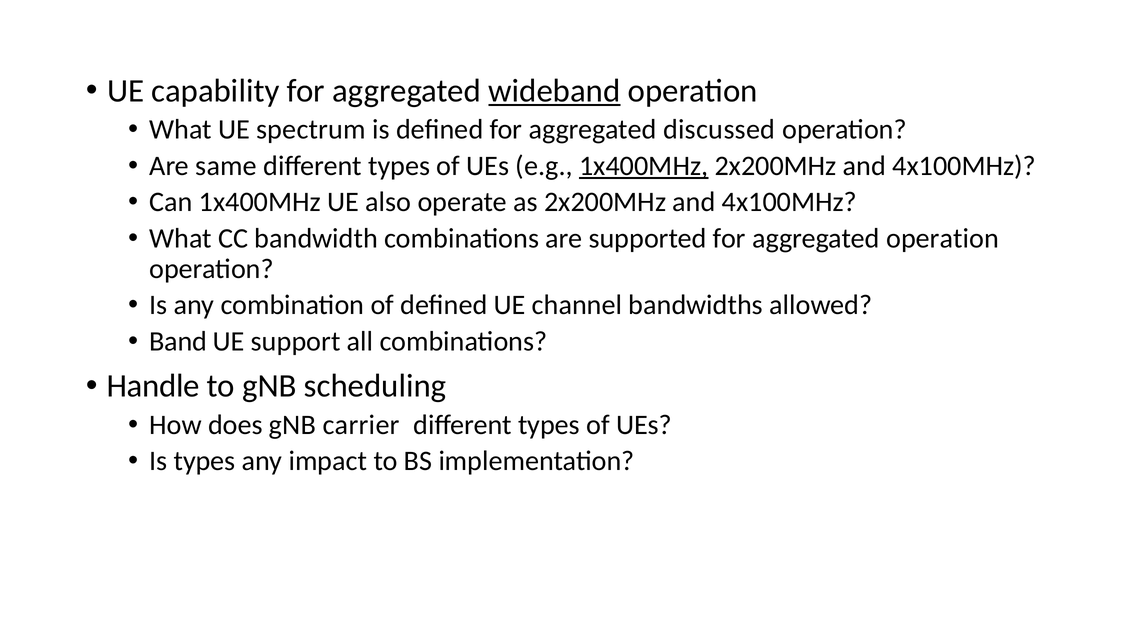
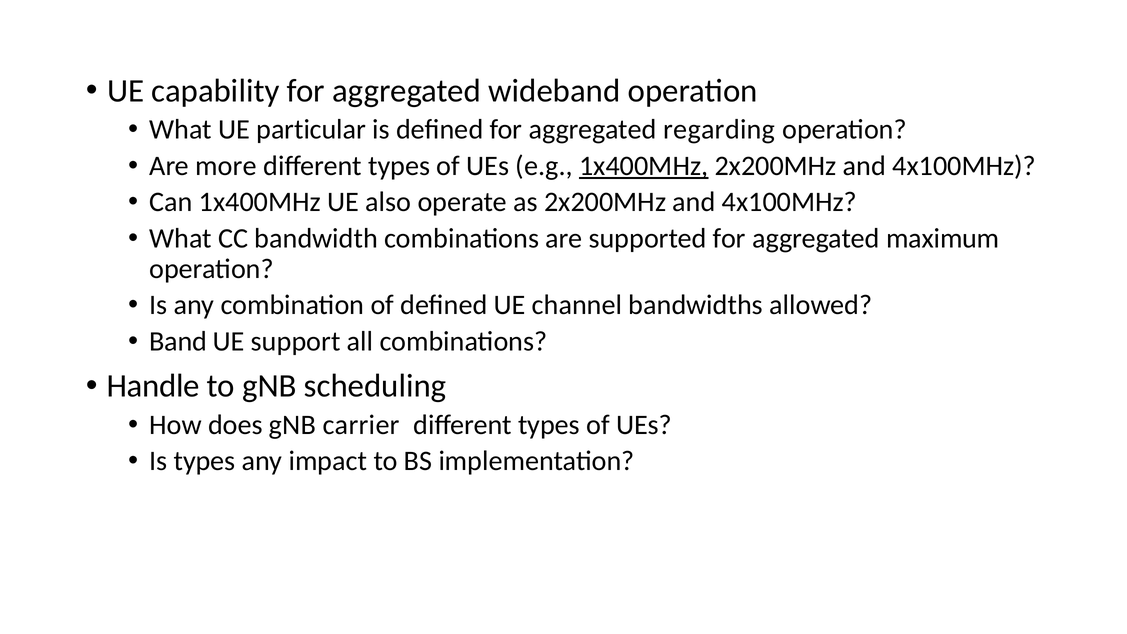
wideband underline: present -> none (554, 91)
spectrum: spectrum -> particular (311, 130)
discussed: discussed -> regarding (719, 130)
same: same -> more (226, 166)
aggregated operation: operation -> maximum (943, 238)
